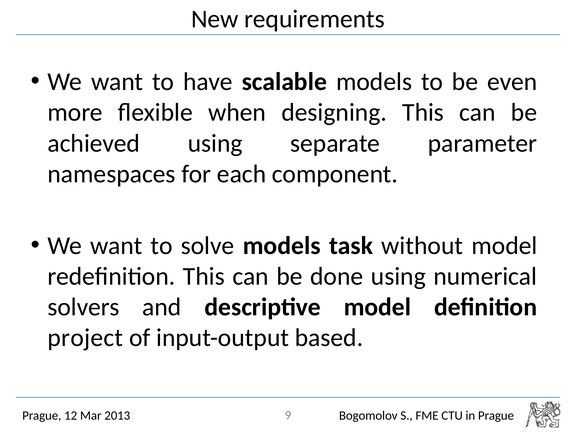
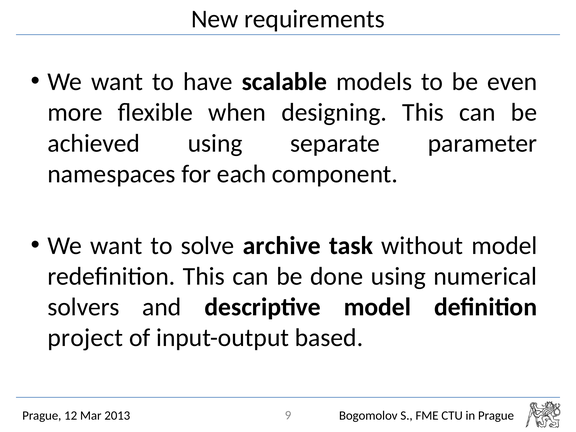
solve models: models -> archive (282, 246)
